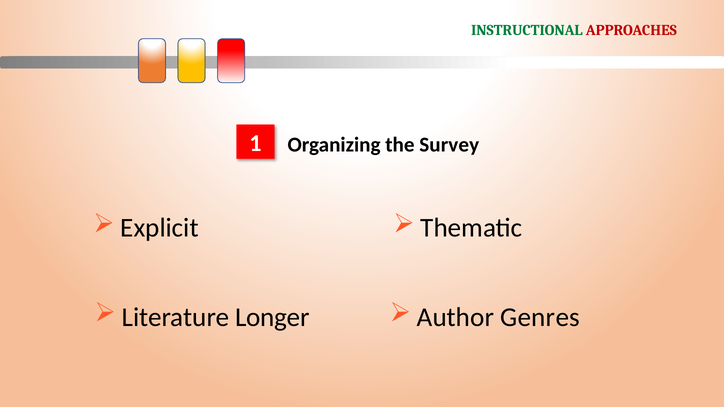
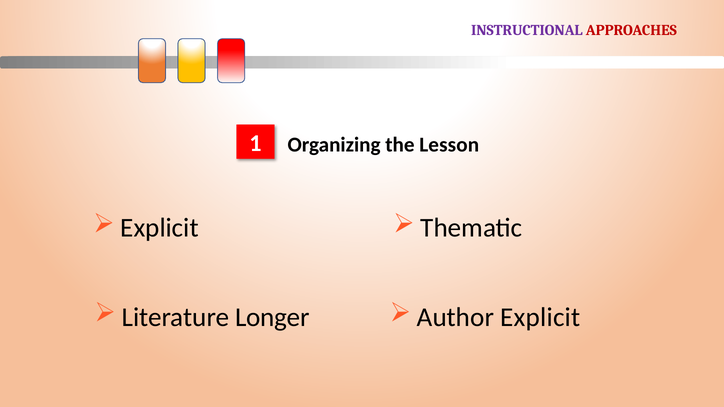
INSTRUCTIONAL colour: green -> purple (527, 30)
Survey: Survey -> Lesson (449, 145)
Author Genres: Genres -> Explicit (540, 317)
